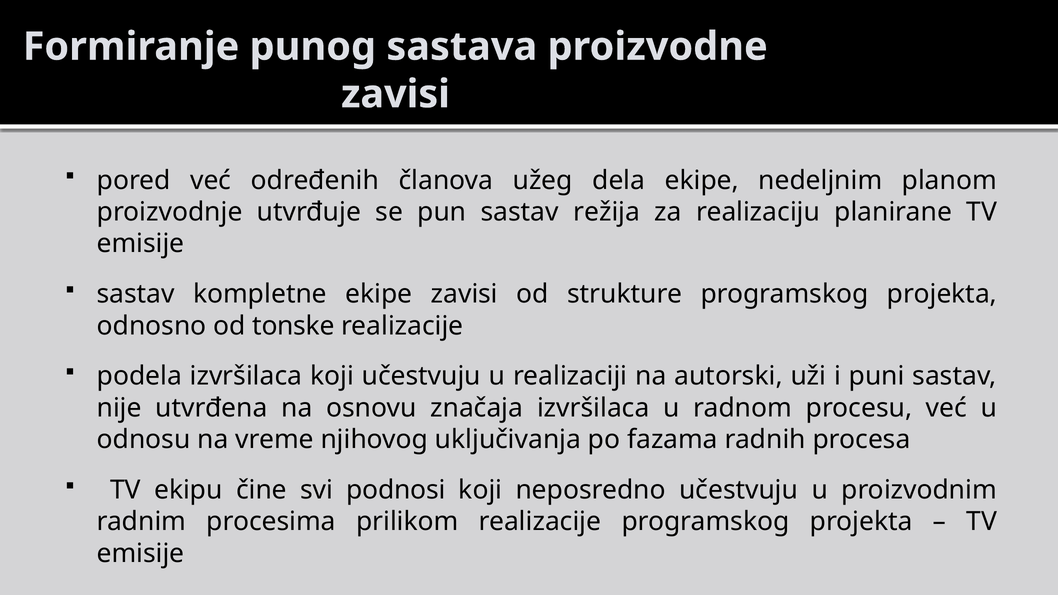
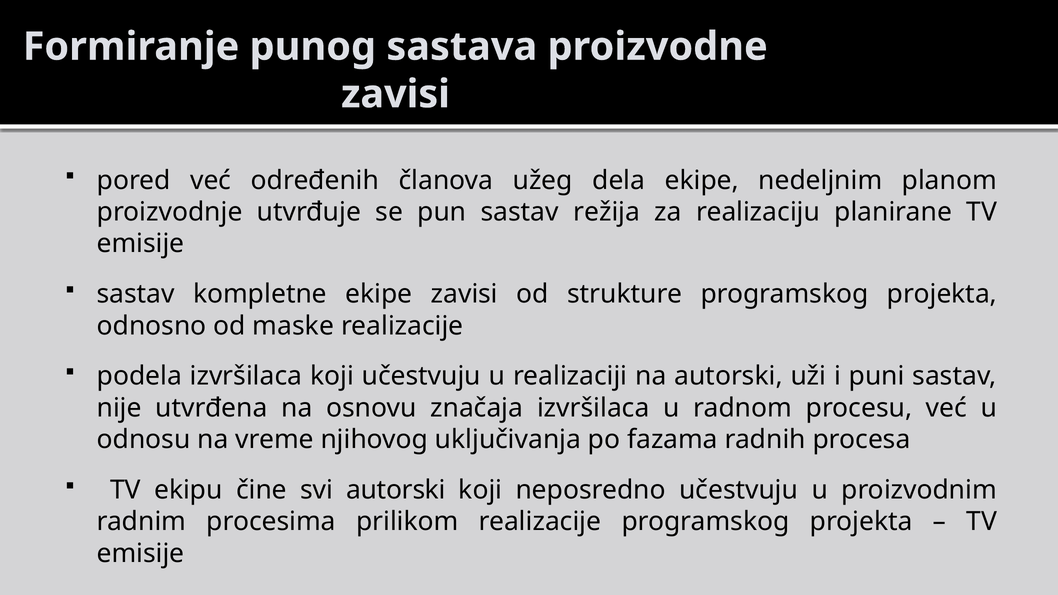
tonske: tonske -> maske (293, 326)
svi podnosi: podnosi -> autorski (396, 490)
